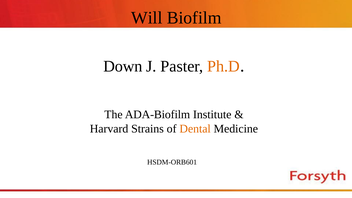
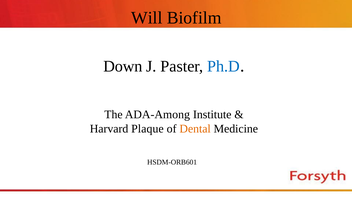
Ph.D colour: orange -> blue (224, 66)
ADA-Biofilm: ADA-Biofilm -> ADA-Among (157, 115)
Strains: Strains -> Plaque (147, 129)
